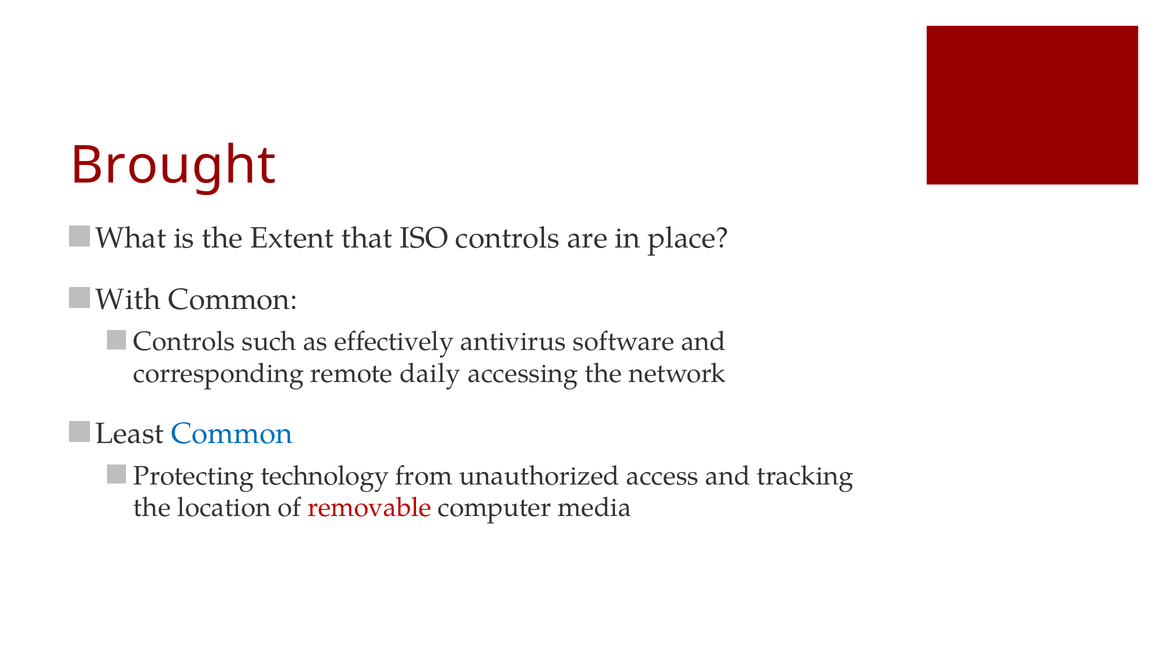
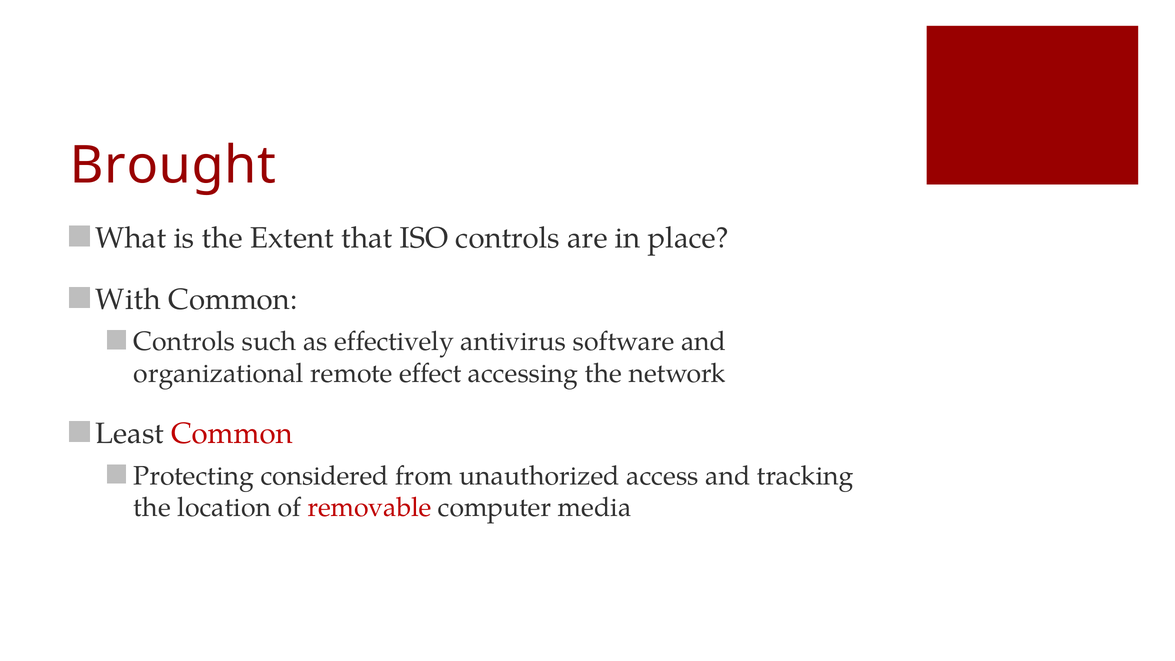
corresponding: corresponding -> organizational (219, 373)
daily: daily -> effect (430, 373)
Common colour: blue -> red (232, 434)
technology: technology -> considered (325, 476)
